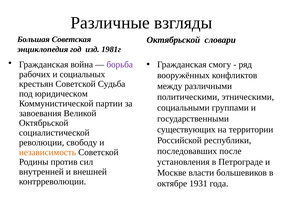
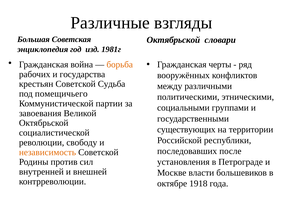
борьба colour: purple -> orange (120, 65)
смогу: смогу -> черты (220, 65)
социальных: социальных -> государства (82, 74)
юридическом: юридическом -> помещичьего (61, 94)
1931: 1931 -> 1918 (198, 184)
